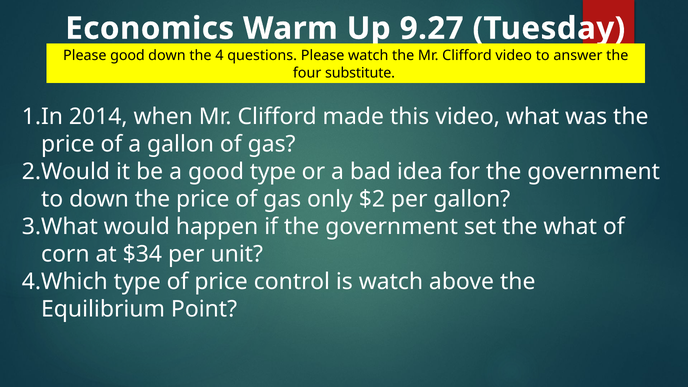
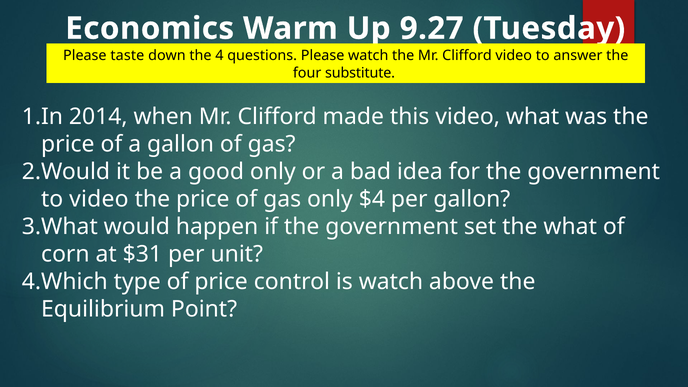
Please good: good -> taste (127, 56)
good type: type -> only (273, 172)
to down: down -> video (99, 199)
$2: $2 -> $4 (372, 199)
$34: $34 -> $31 (142, 254)
